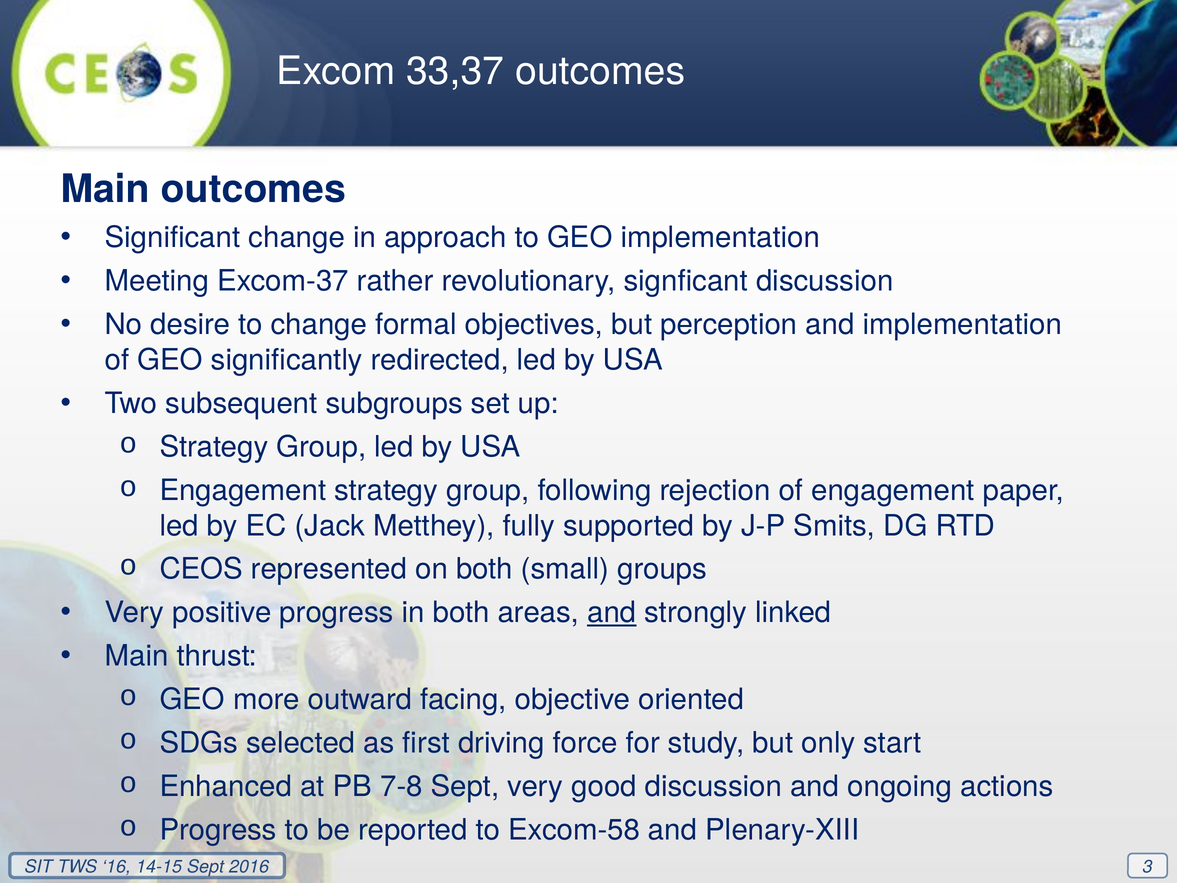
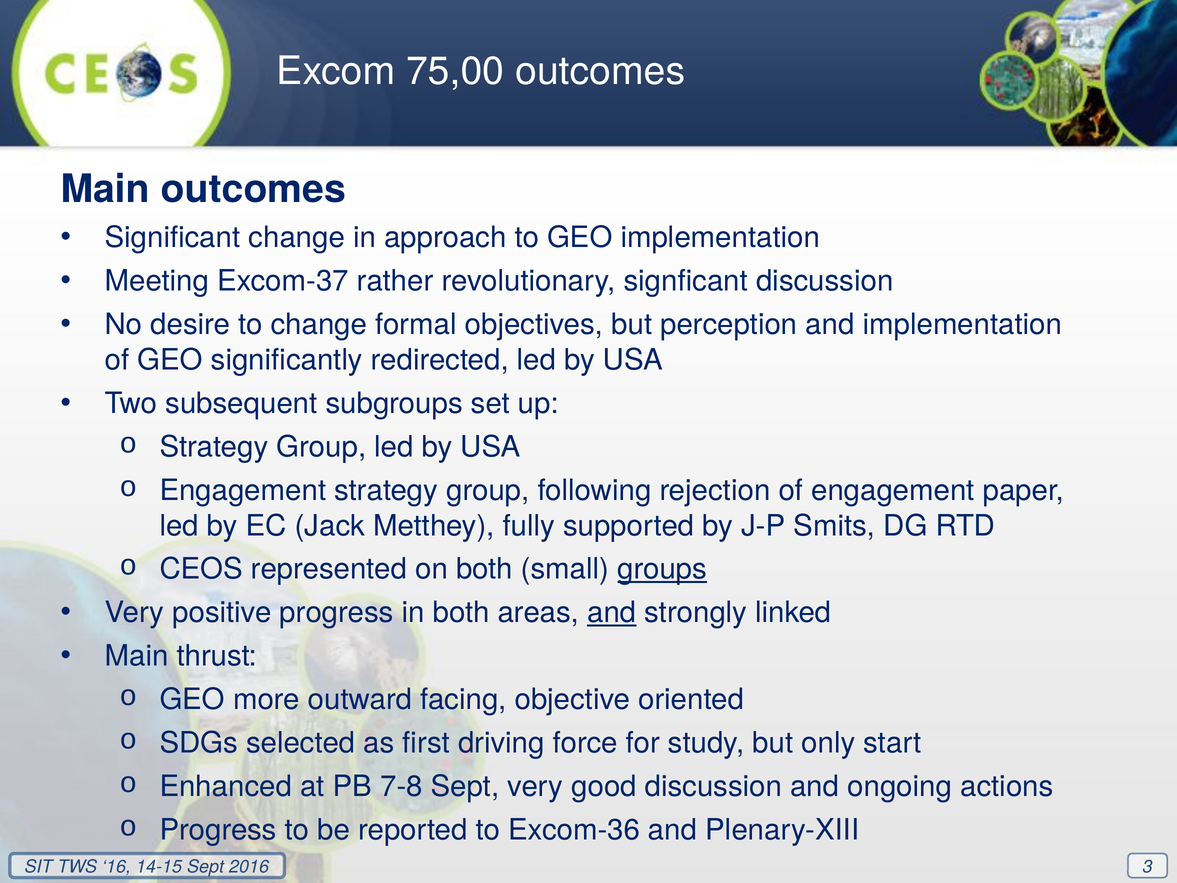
33,37: 33,37 -> 75,00 (455, 71)
groups underline: none -> present (662, 569)
Excom-58: Excom-58 -> Excom-36 (574, 830)
